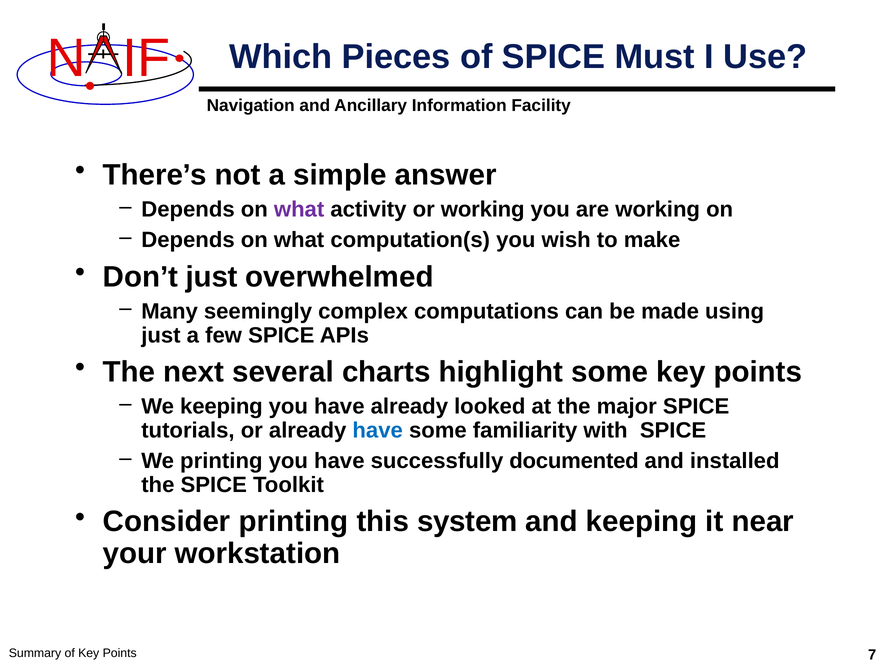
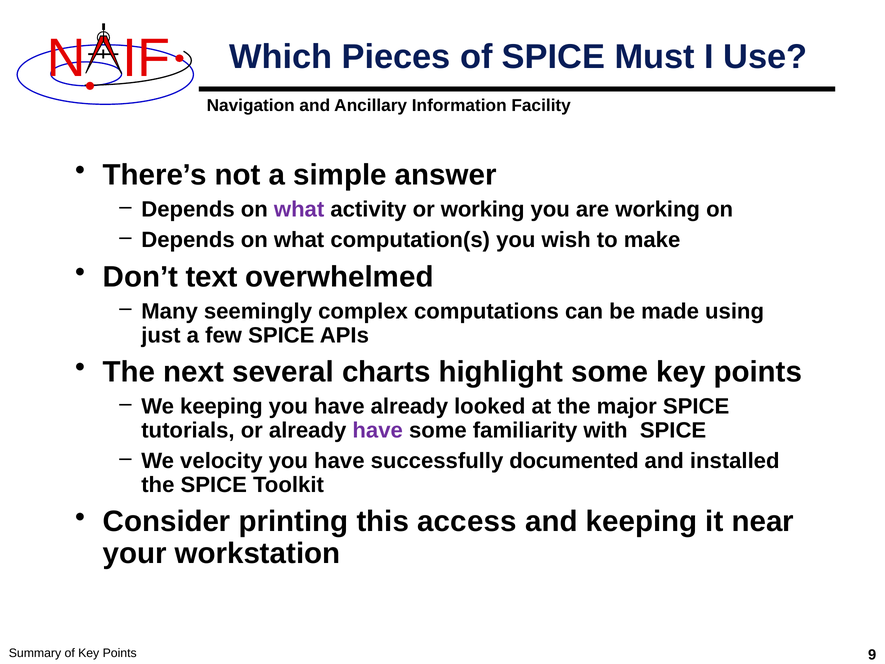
Don’t just: just -> text (212, 277)
have colour: blue -> purple (378, 430)
We printing: printing -> velocity (221, 461)
system: system -> access (467, 522)
7: 7 -> 9 (872, 655)
